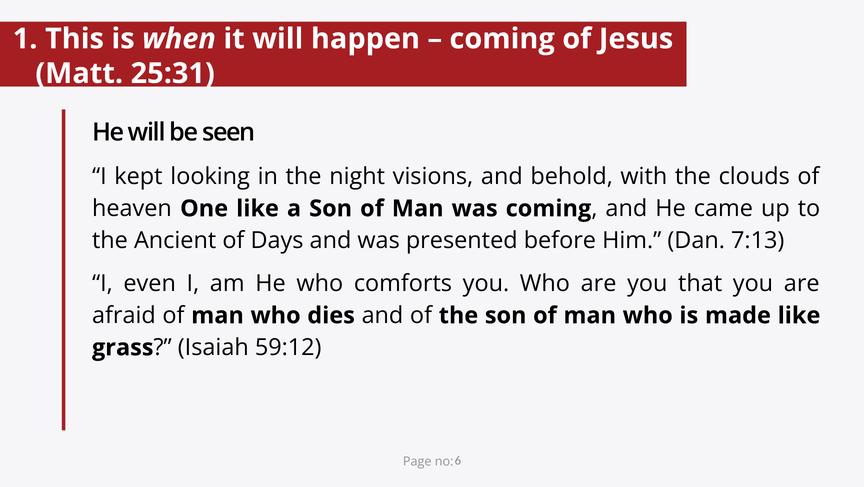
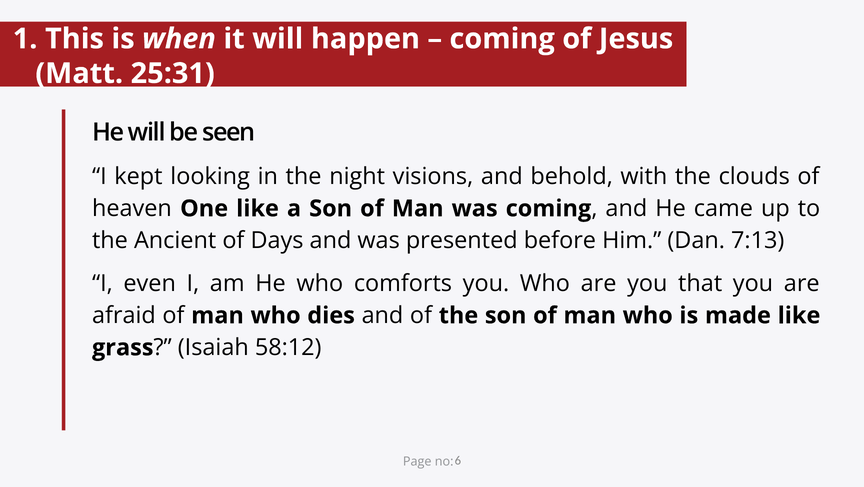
59:12: 59:12 -> 58:12 (288, 348)
